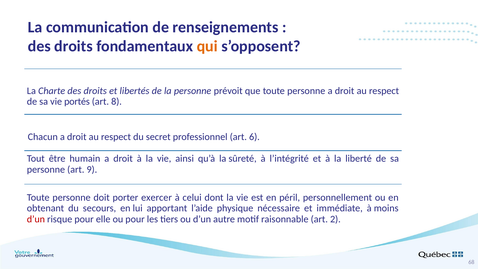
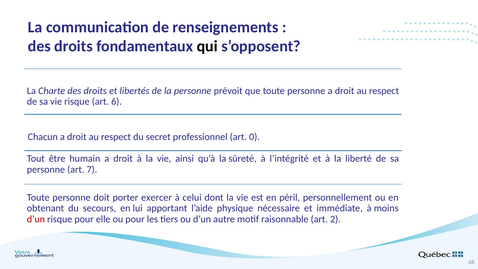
qui colour: orange -> black (207, 46)
vie portés: portés -> risque (77, 101)
8: 8 -> 6 (116, 101)
6: 6 -> 0 (254, 137)
9: 9 -> 7 (92, 169)
